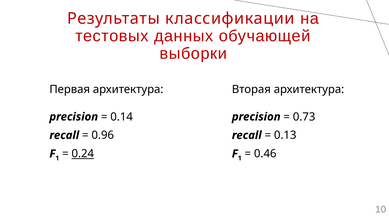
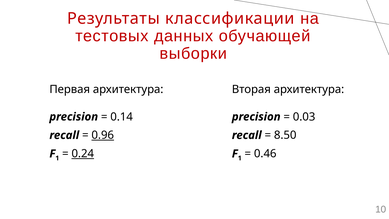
0.73: 0.73 -> 0.03 (304, 117)
0.96 underline: none -> present (103, 135)
0.13: 0.13 -> 8.50 (285, 135)
